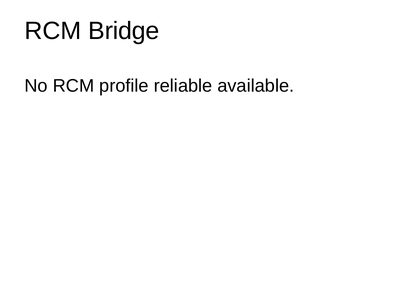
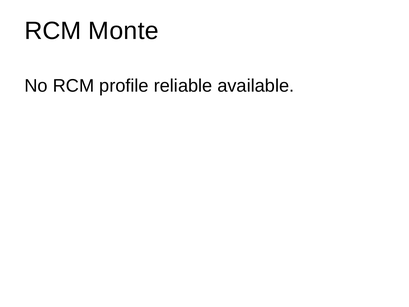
Bridge: Bridge -> Monte (124, 31)
